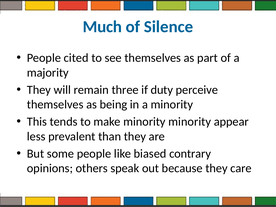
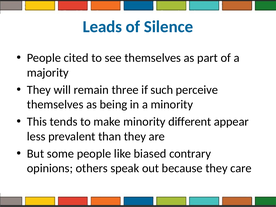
Much: Much -> Leads (102, 27)
duty: duty -> such (162, 90)
minority minority: minority -> different (190, 122)
